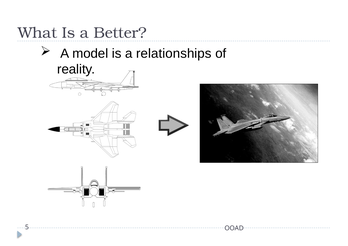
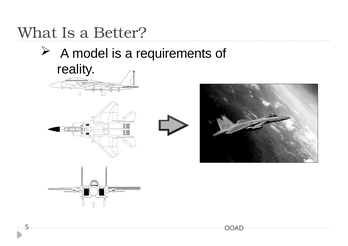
relationships: relationships -> requirements (174, 53)
